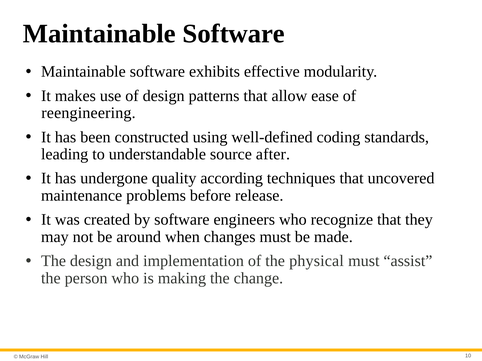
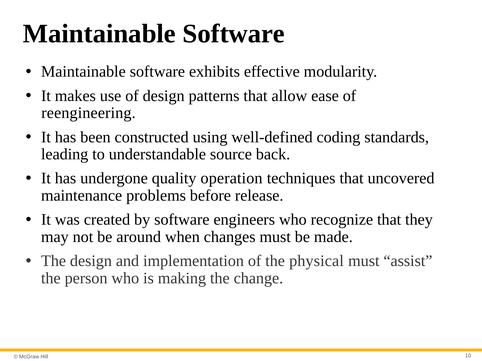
after: after -> back (273, 155)
according: according -> operation (232, 179)
